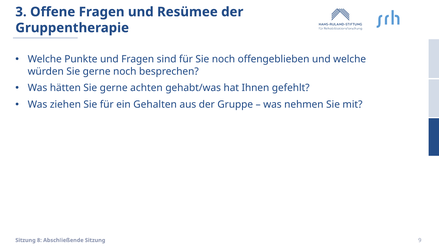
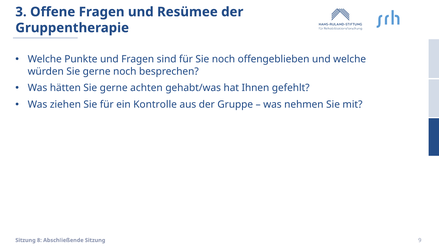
Gehalten: Gehalten -> Kontrolle (155, 105)
